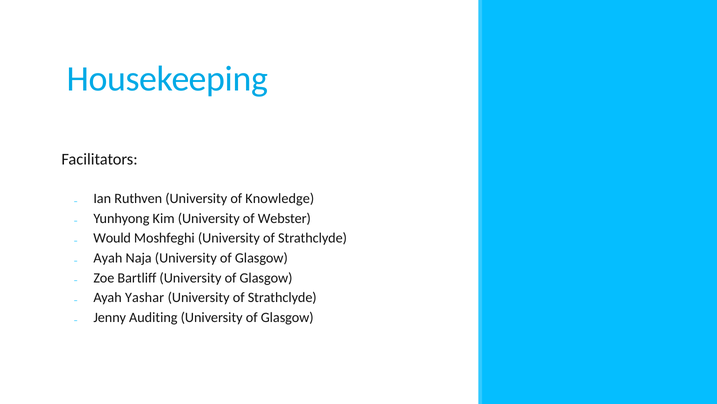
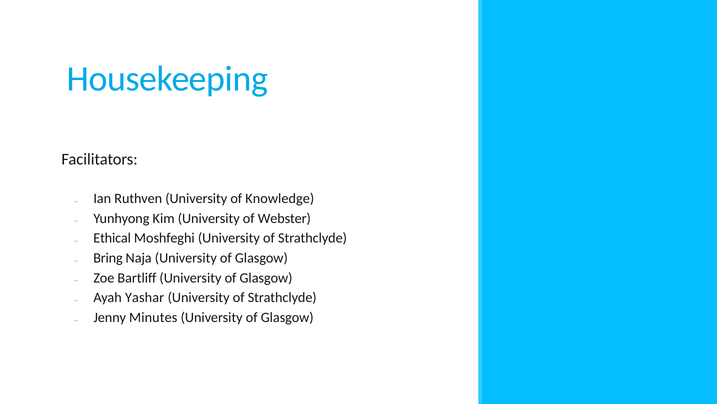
Would: Would -> Ethical (112, 238)
Ayah: Ayah -> Bring (108, 258)
Auditing: Auditing -> Minutes (153, 317)
